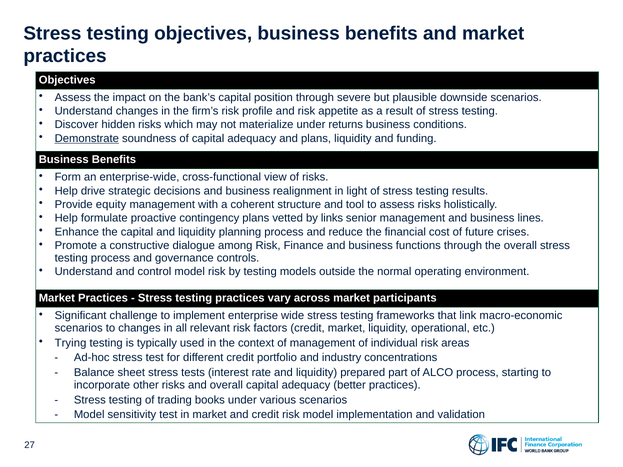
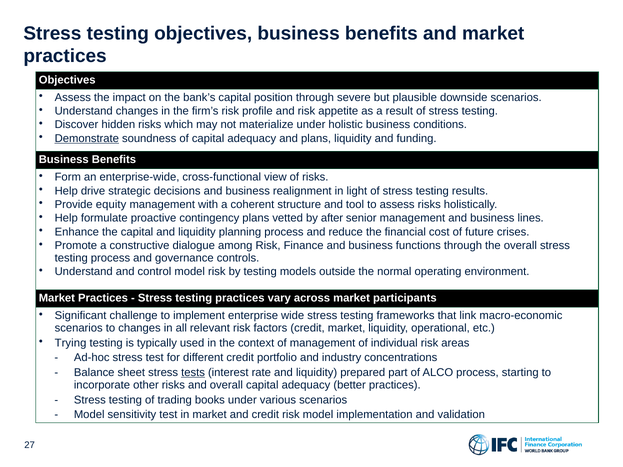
returns: returns -> holistic (346, 125)
links: links -> after (332, 218)
tests underline: none -> present (193, 373)
